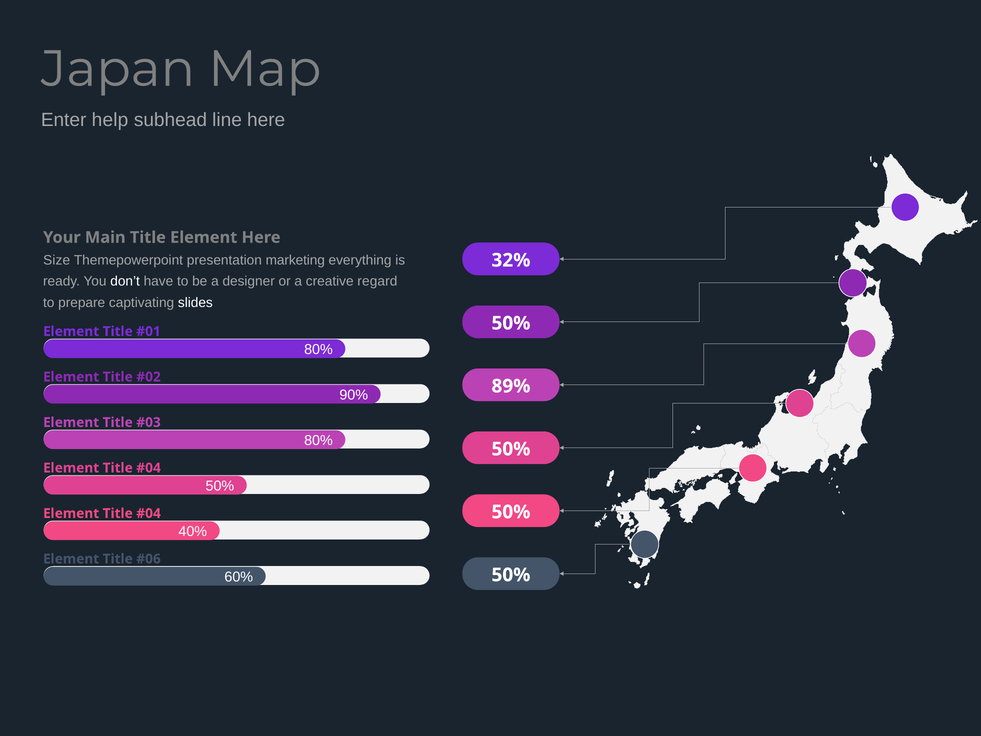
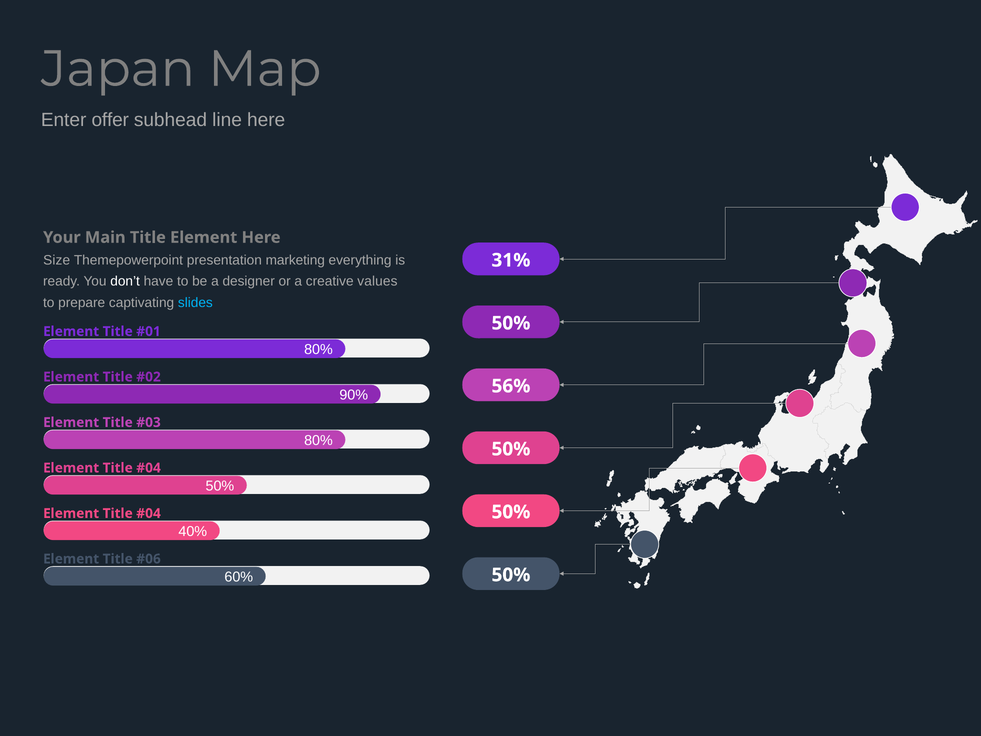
help: help -> offer (110, 120)
32%: 32% -> 31% (511, 260)
regard: regard -> values (377, 281)
slides colour: white -> light blue (195, 303)
89%: 89% -> 56% (511, 386)
